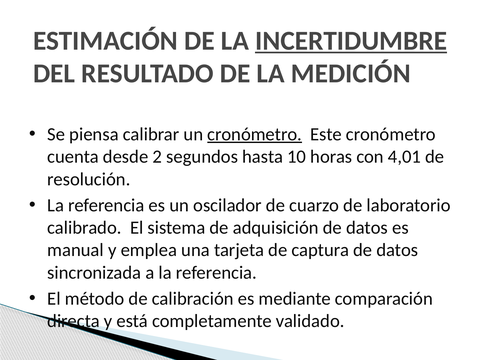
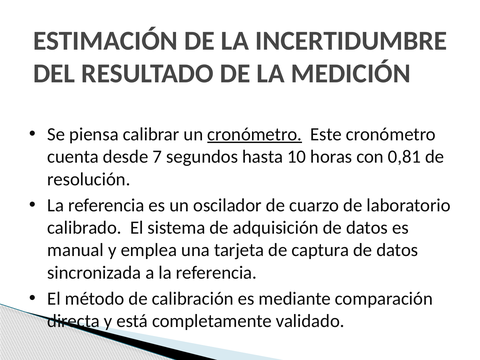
INCERTIDUMBRE underline: present -> none (351, 41)
2: 2 -> 7 (157, 157)
4,01: 4,01 -> 0,81 (404, 157)
